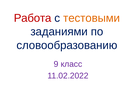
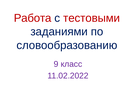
тестовыми colour: orange -> red (92, 18)
